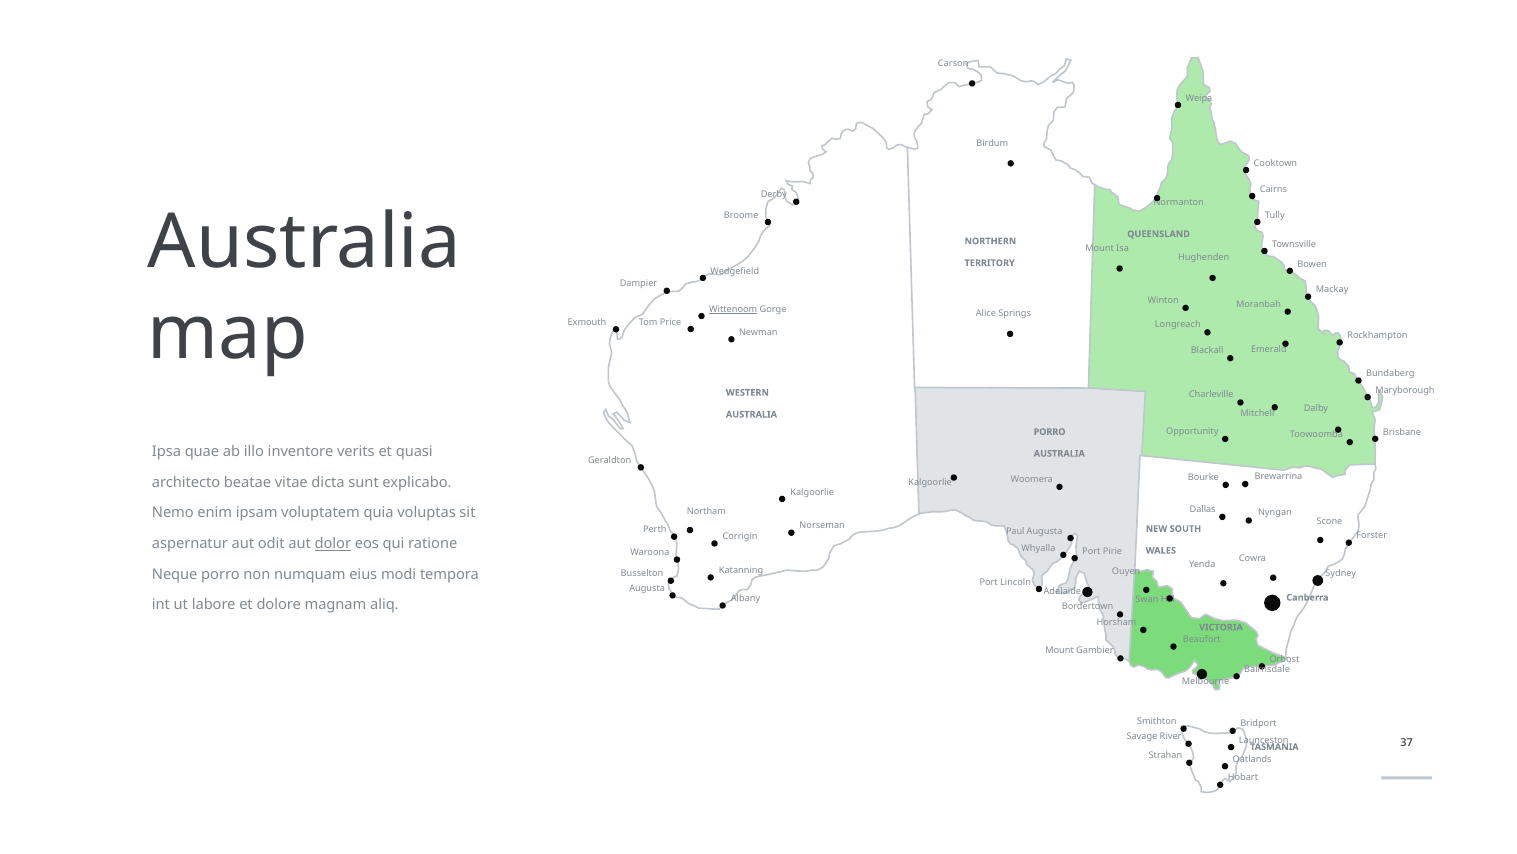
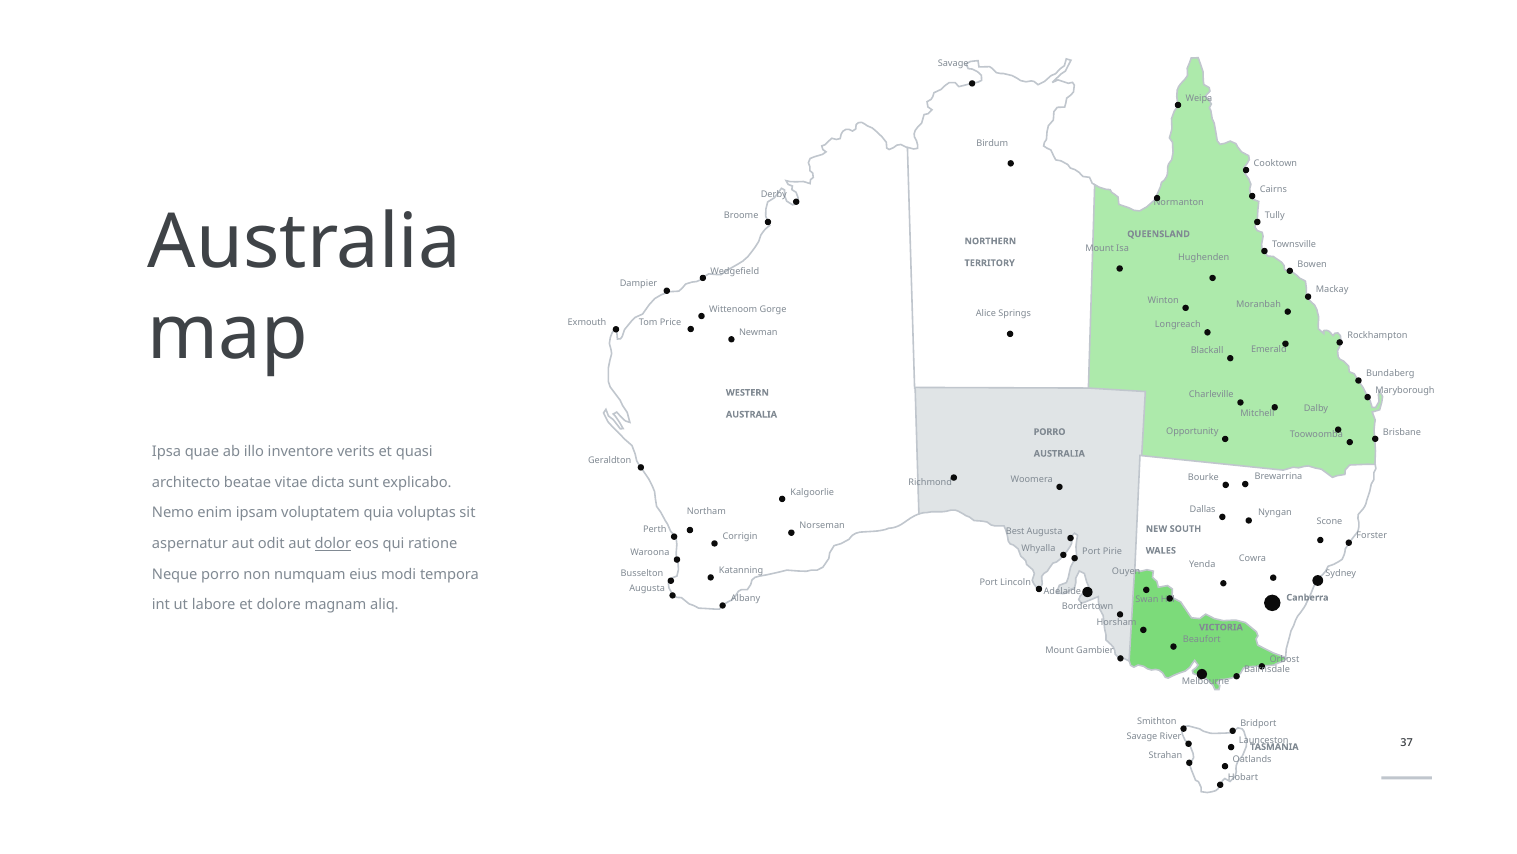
Carson: Carson -> Savage (953, 63)
Wittenoom underline: present -> none (733, 309)
Kalgoorlie: Kalgoorlie -> Richmond (930, 482)
Paul: Paul -> Best (1015, 531)
